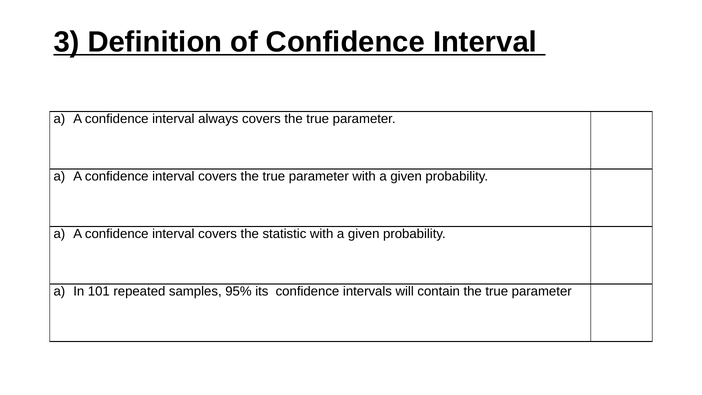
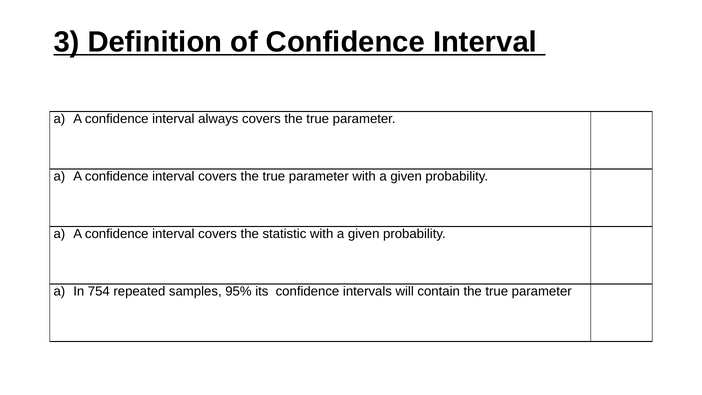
101: 101 -> 754 (99, 292)
